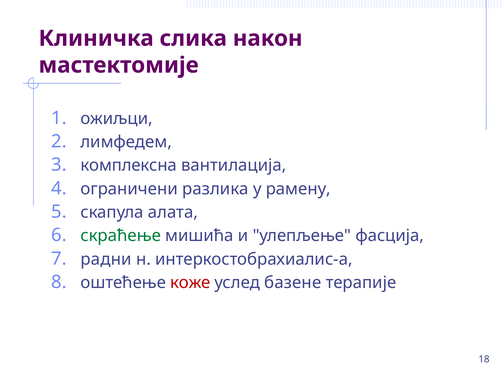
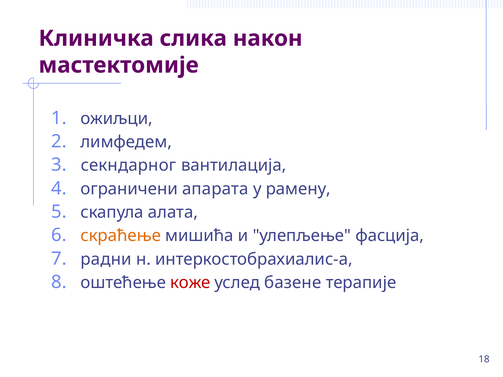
комплексна: комплексна -> секндарног (129, 165)
разлика: разлика -> апарата (215, 189)
скраћење colour: green -> orange (121, 236)
